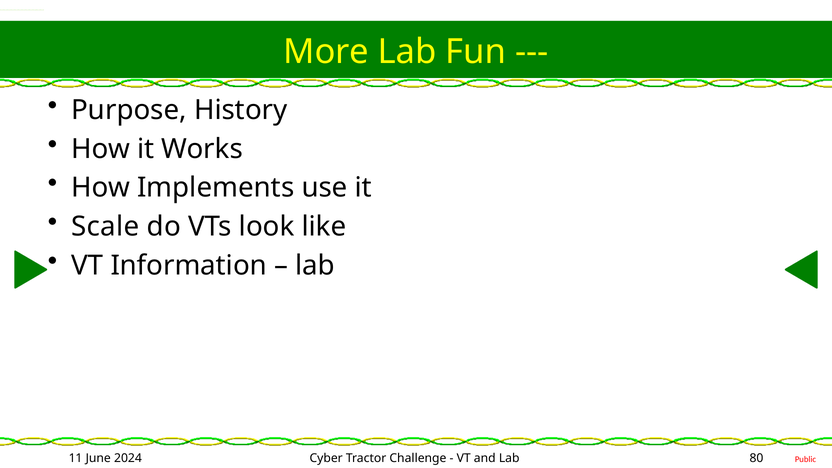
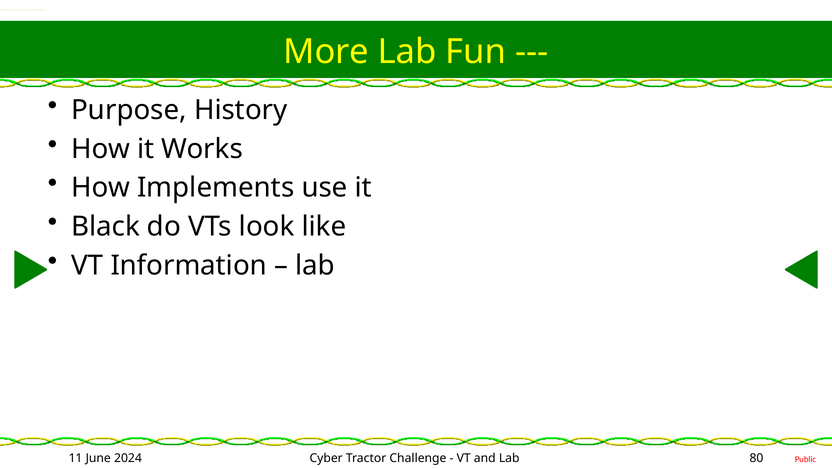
Scale: Scale -> Black (106, 227)
